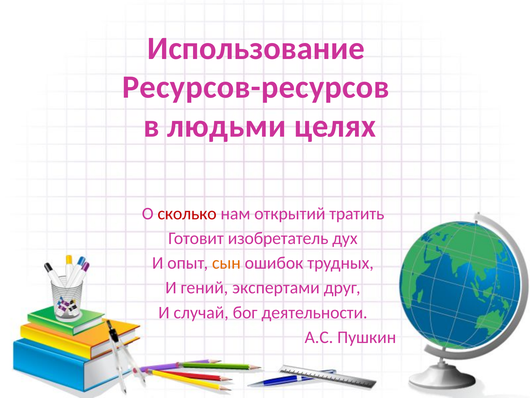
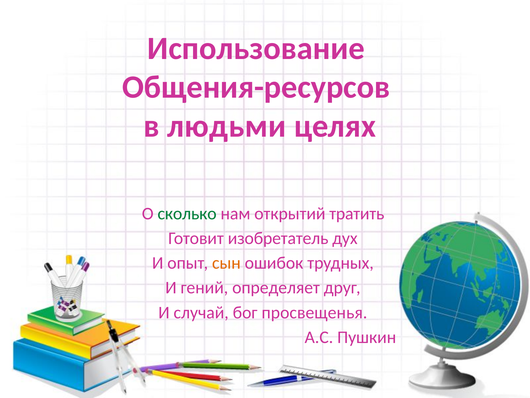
Ресурсов-ресурсов: Ресурсов-ресурсов -> Общения-ресурсов (256, 87)
сколько colour: red -> green (187, 213)
экспертами: экспертами -> определяет (276, 287)
деятельности: деятельности -> просвещенья (314, 312)
